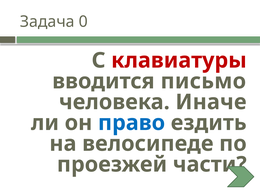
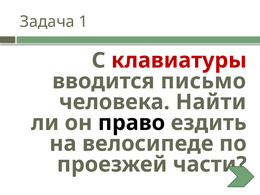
0: 0 -> 1 (83, 22)
Иначе: Иначе -> Найти (211, 102)
право colour: blue -> black (132, 123)
